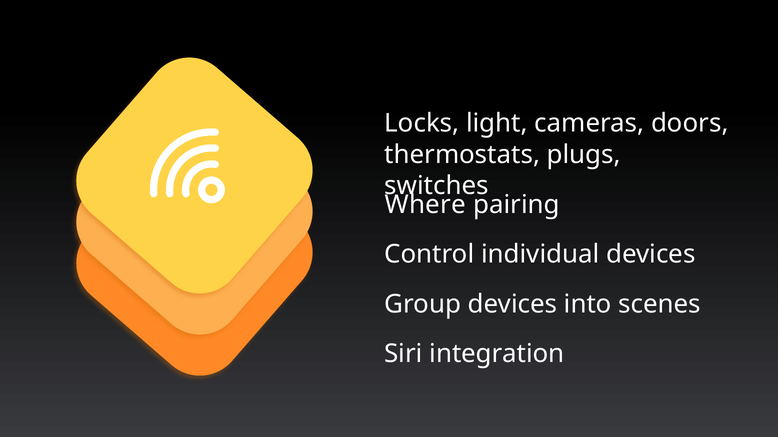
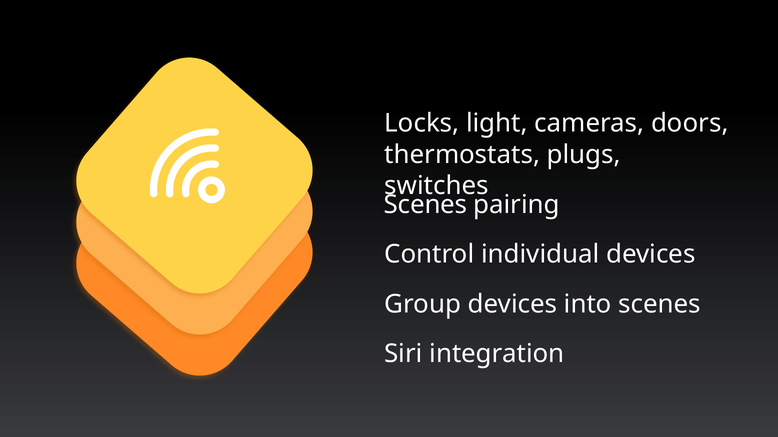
Where: Where -> Scenes (426, 205)
